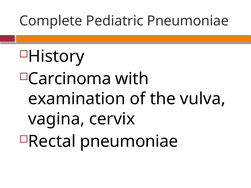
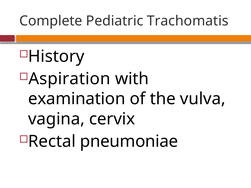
Pediatric Pneumoniae: Pneumoniae -> Trachomatis (188, 21)
Carcinoma: Carcinoma -> Aspiration (69, 79)
